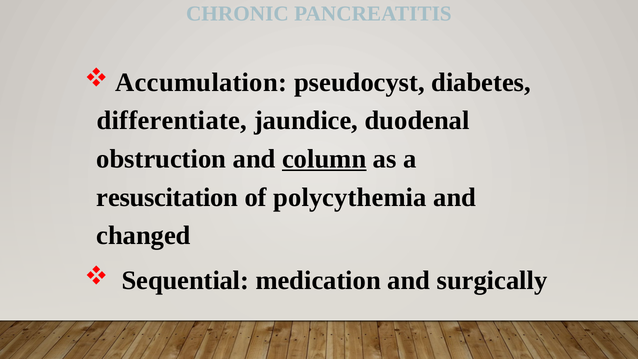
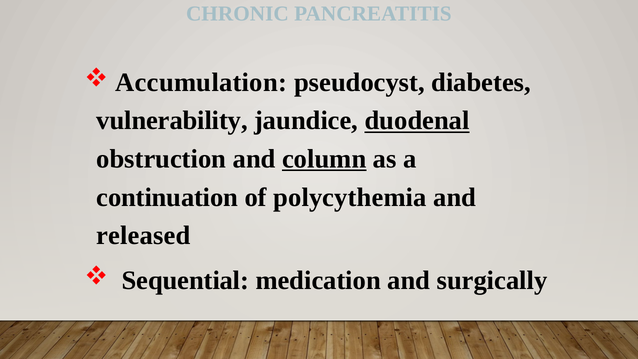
differentiate: differentiate -> vulnerability (172, 121)
duodenal underline: none -> present (417, 121)
resuscitation: resuscitation -> continuation (167, 197)
changed: changed -> released (144, 235)
